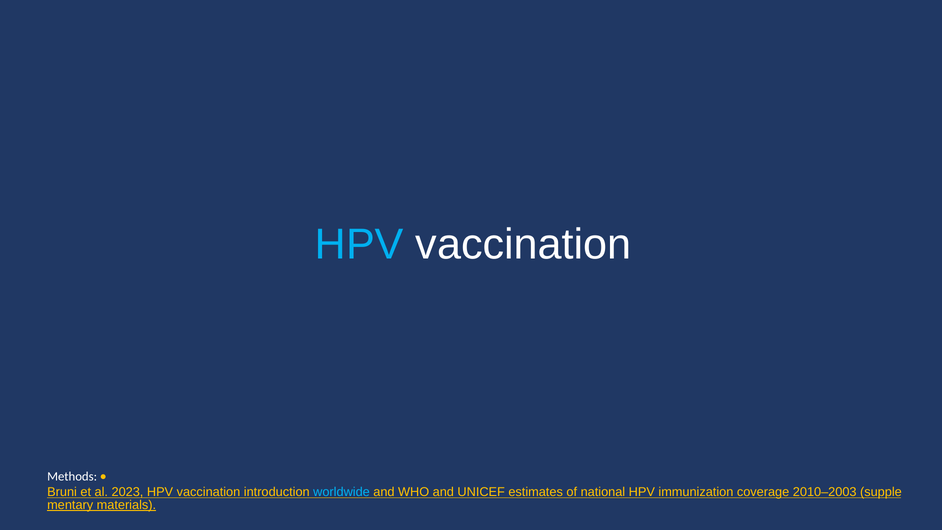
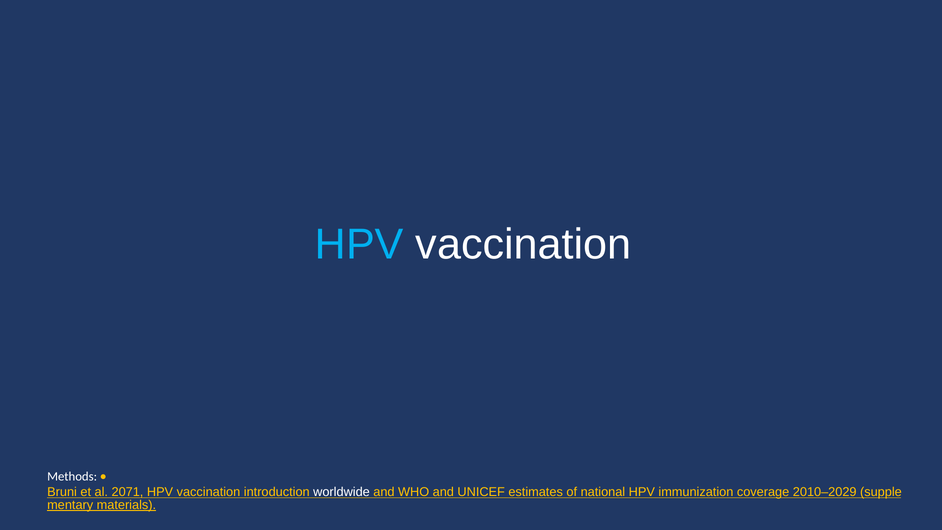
2023: 2023 -> 2071 (127, 492)
worldwide colour: light blue -> white (342, 492)
2010–2003: 2010–2003 -> 2010–2029 (825, 492)
